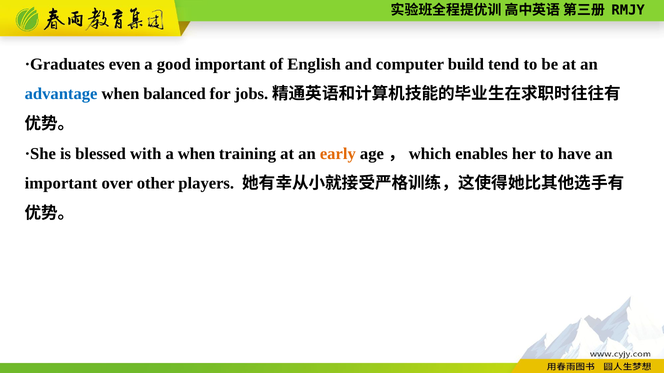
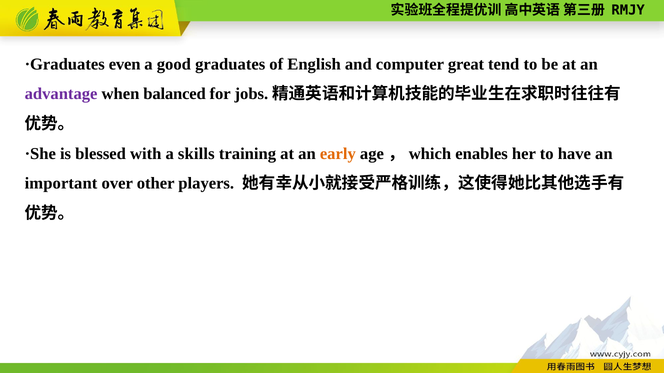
good important: important -> graduates (230, 64)
build: build -> great (466, 64)
advantage colour: blue -> purple (61, 94)
a when: when -> skills (196, 154)
